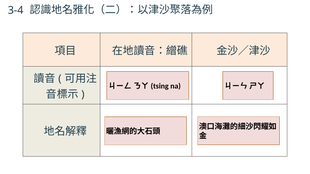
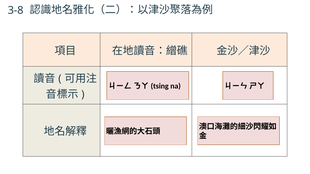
3-4: 3-4 -> 3-8 (16, 10)
